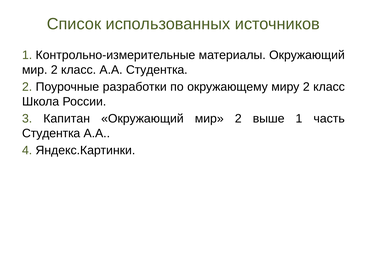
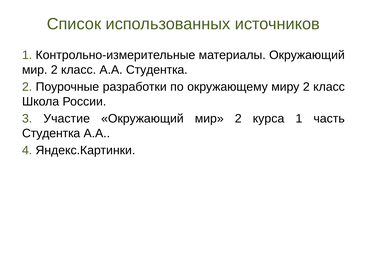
Капитан: Капитан -> Участие (67, 119)
выше: выше -> курса (269, 119)
